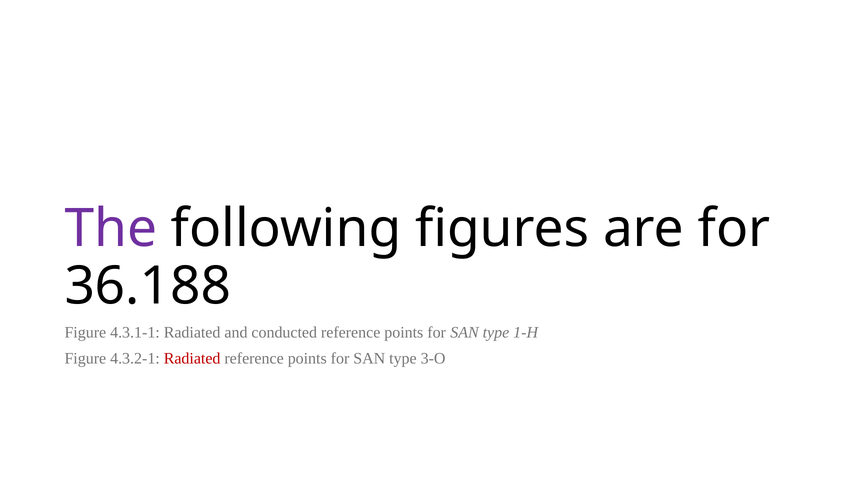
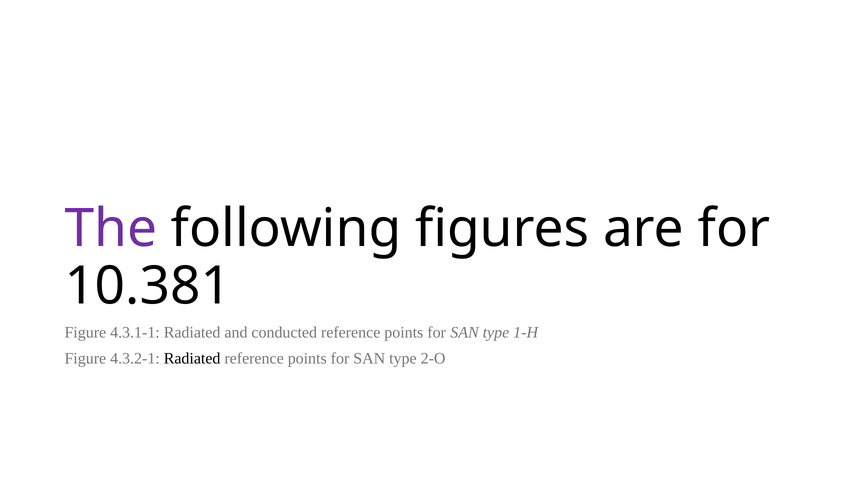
36.188: 36.188 -> 10.381 (148, 287)
Radiated colour: red -> black (192, 359)
3-O: 3-O -> 2-O (433, 359)
